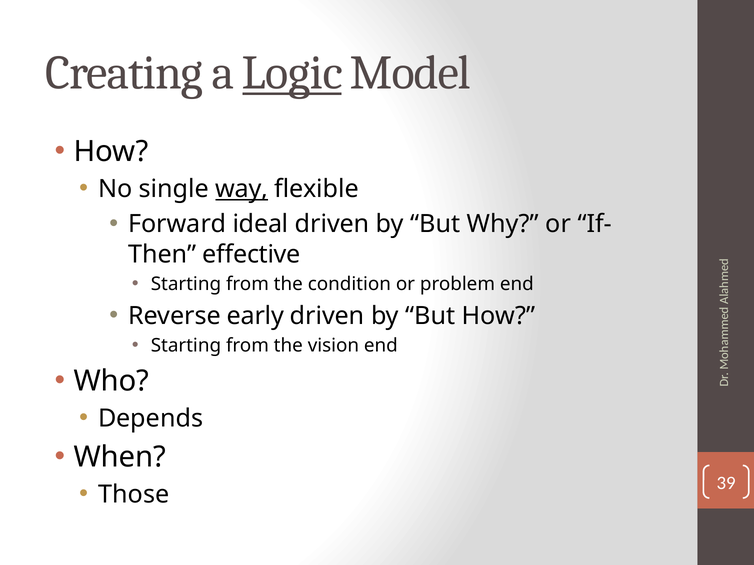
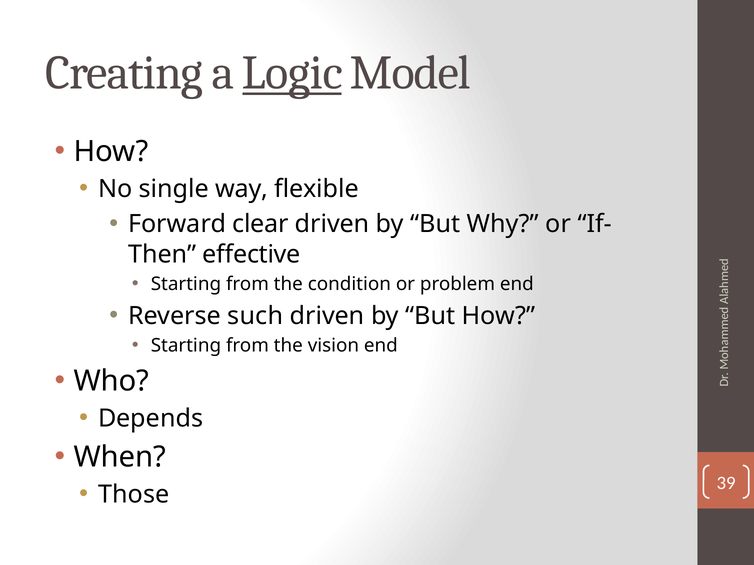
way underline: present -> none (242, 189)
ideal: ideal -> clear (260, 224)
early: early -> such (255, 316)
